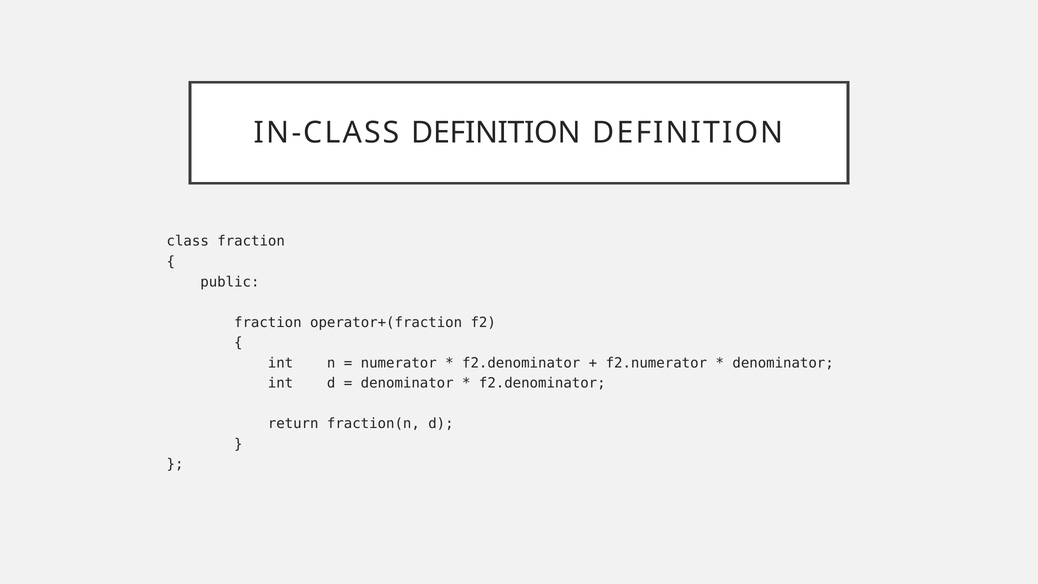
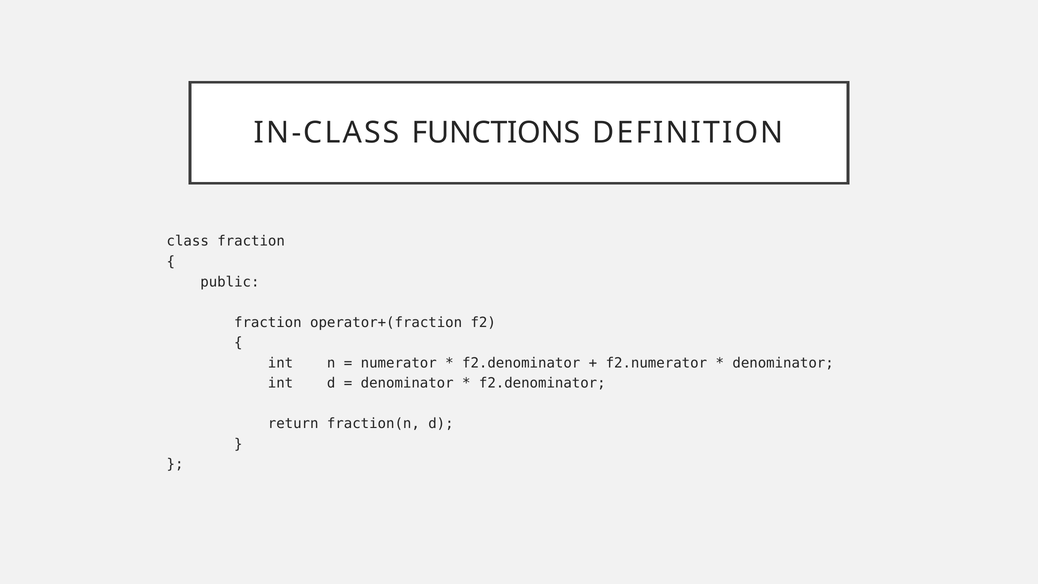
IN-CLASS DEFINITION: DEFINITION -> FUNCTIONS (496, 133)
